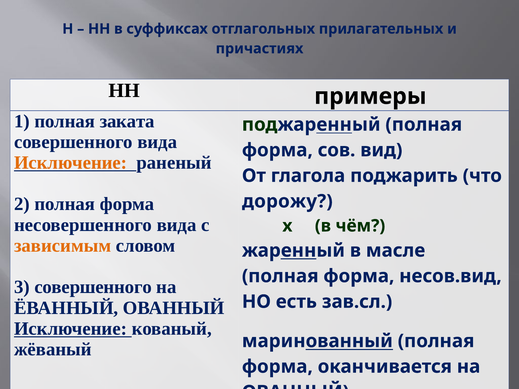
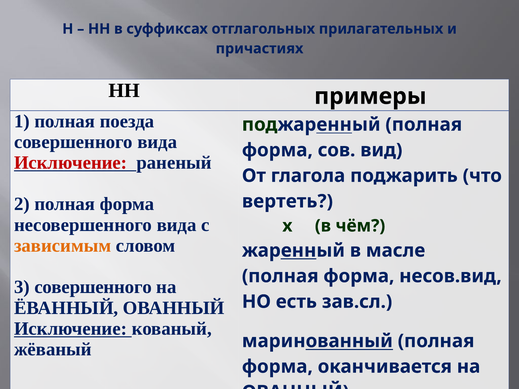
заката: заката -> поезда (127, 121)
Исключение colour: orange -> red (71, 163)
дорожу: дорожу -> вертеть (287, 201)
